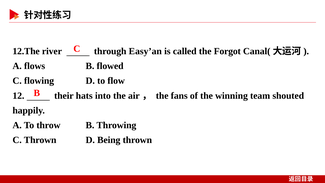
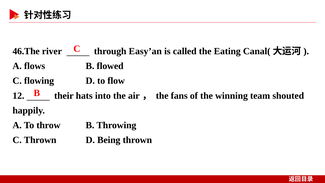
12.The: 12.The -> 46.The (26, 51)
Forgot: Forgot -> Eating (227, 51)
